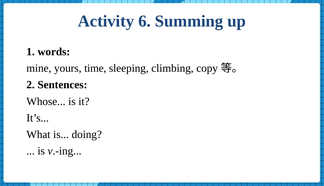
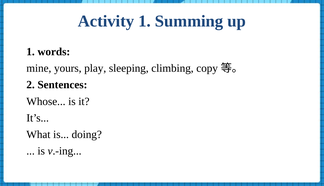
Activity 6: 6 -> 1 (145, 21)
time: time -> play (95, 68)
